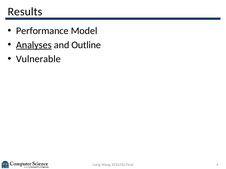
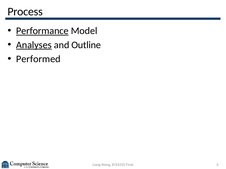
Results: Results -> Process (25, 12)
Performance underline: none -> present (42, 31)
Vulnerable: Vulnerable -> Performed (38, 59)
